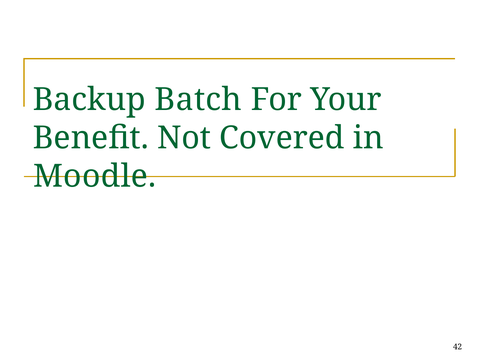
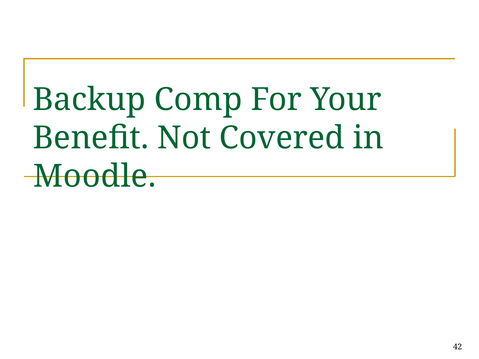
Batch: Batch -> Comp (198, 100)
